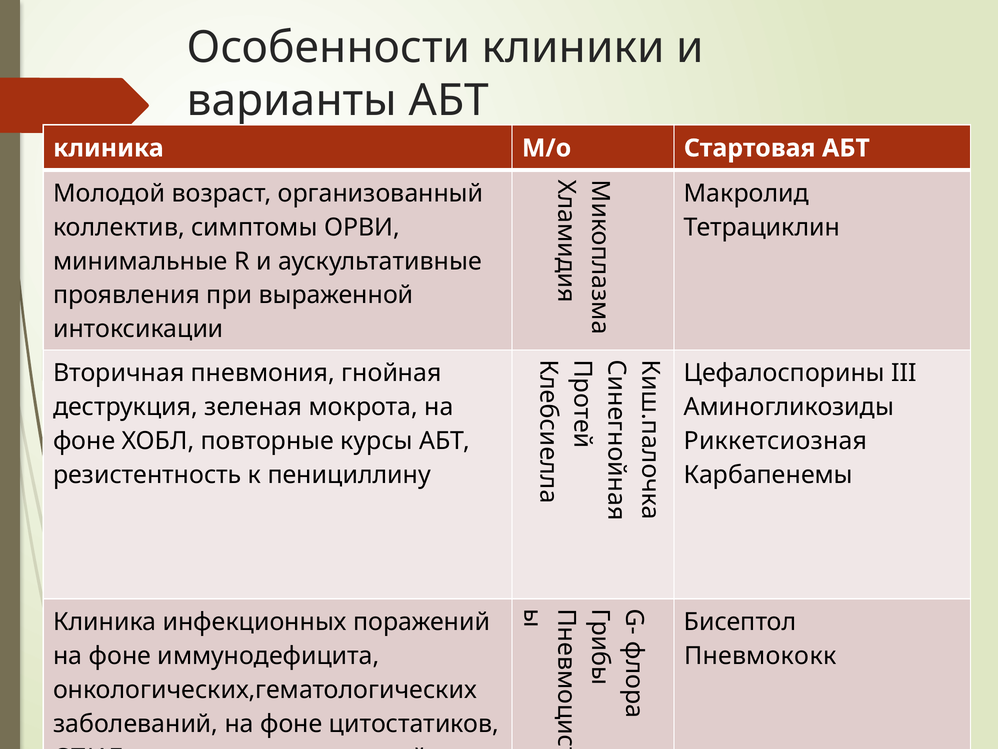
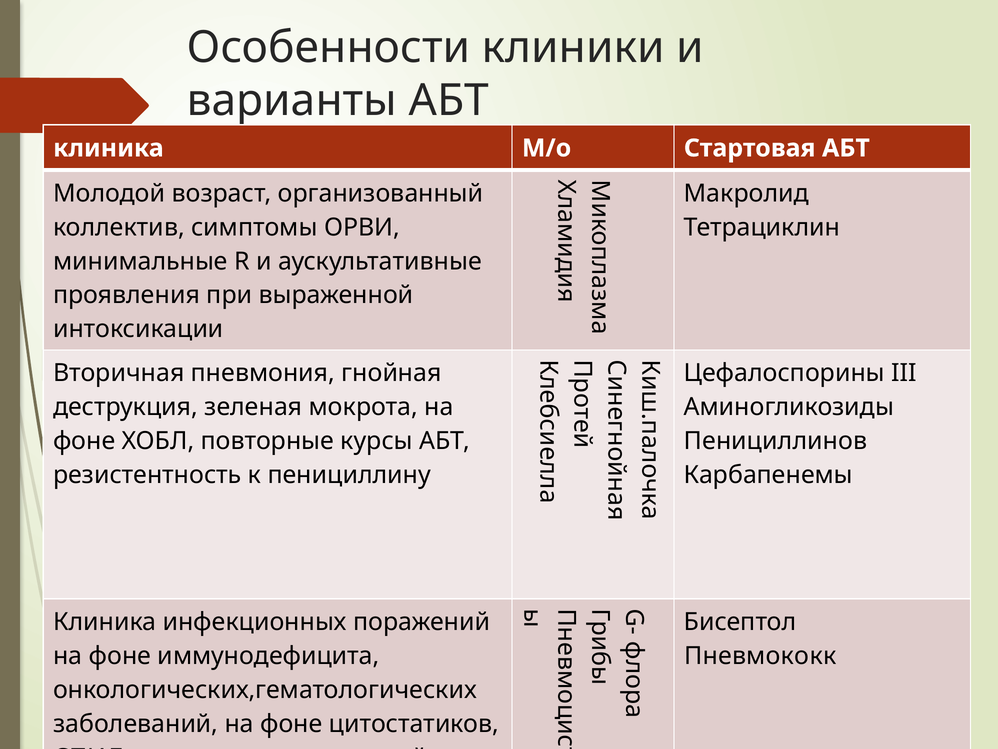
Риккетсиозная: Риккетсиозная -> Пенициллинов (775, 441)
